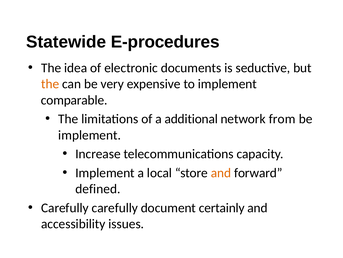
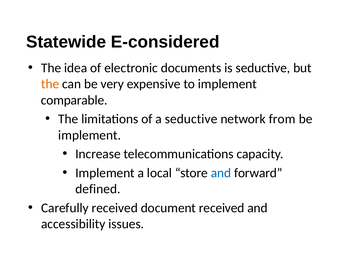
E-procedures: E-procedures -> E-considered (165, 42)
a additional: additional -> seductive (191, 119)
and colour: orange -> blue (221, 172)
Carefully carefully: carefully -> received (115, 207)
document certainly: certainly -> received (222, 207)
